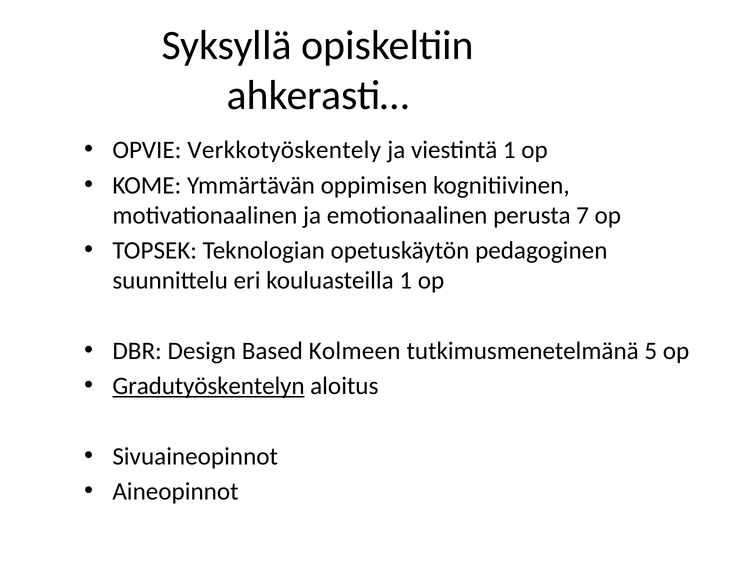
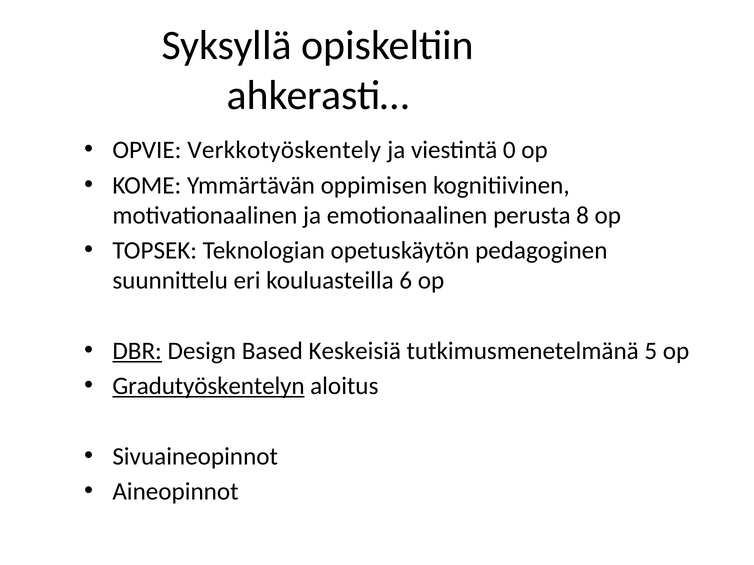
viestintä 1: 1 -> 0 (509, 150)
7: 7 -> 8 (583, 216)
kouluasteilla 1: 1 -> 6 (406, 281)
DBR underline: none -> present (137, 351)
Kolmeen: Kolmeen -> Keskeisiä (355, 351)
